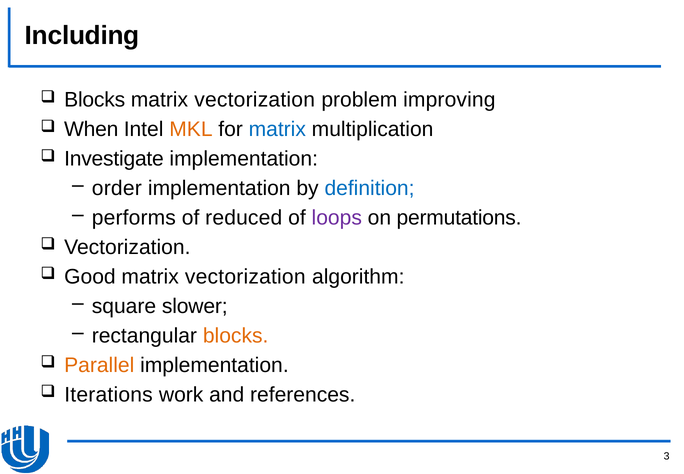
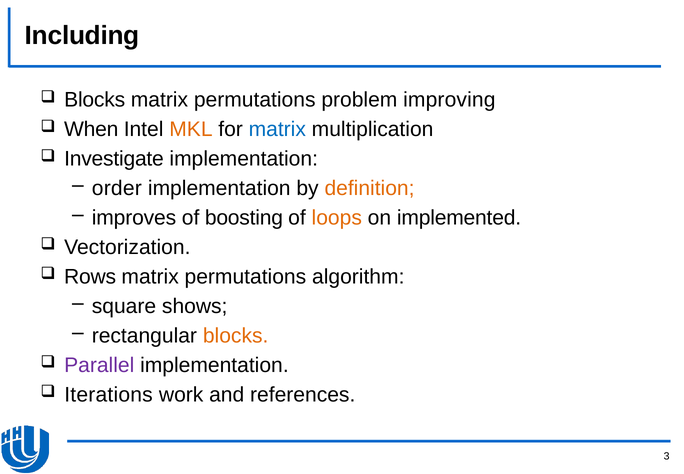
vectorization: vectorization -> permutations (255, 100)
definition colour: blue -> orange (370, 188)
performs: performs -> improves (134, 218)
reduced: reduced -> boosting (244, 218)
loops colour: purple -> orange (337, 218)
permutations: permutations -> implemented (459, 218)
Good: Good -> Rows (90, 277)
vectorization: vectorization -> permutations (245, 277)
slower: slower -> shows (195, 306)
Parallel colour: orange -> purple (99, 365)
